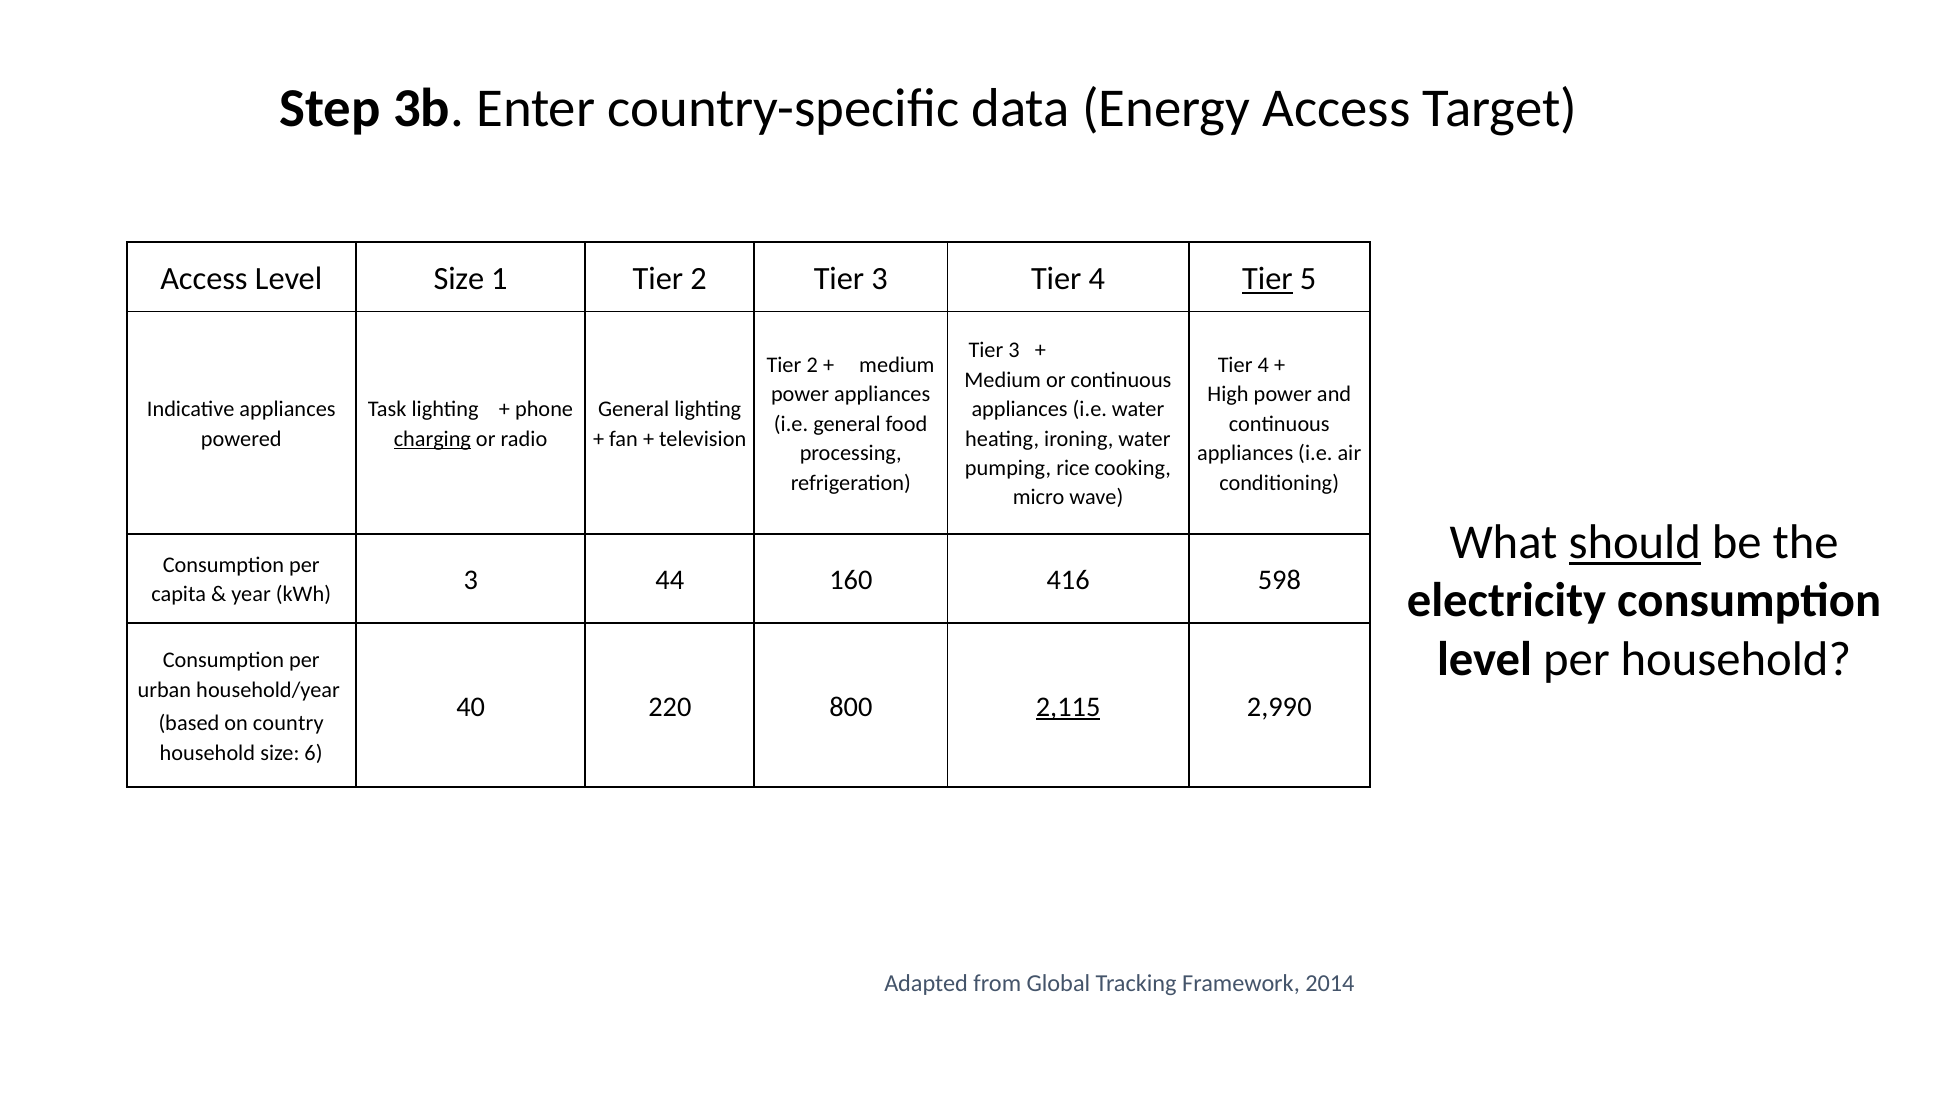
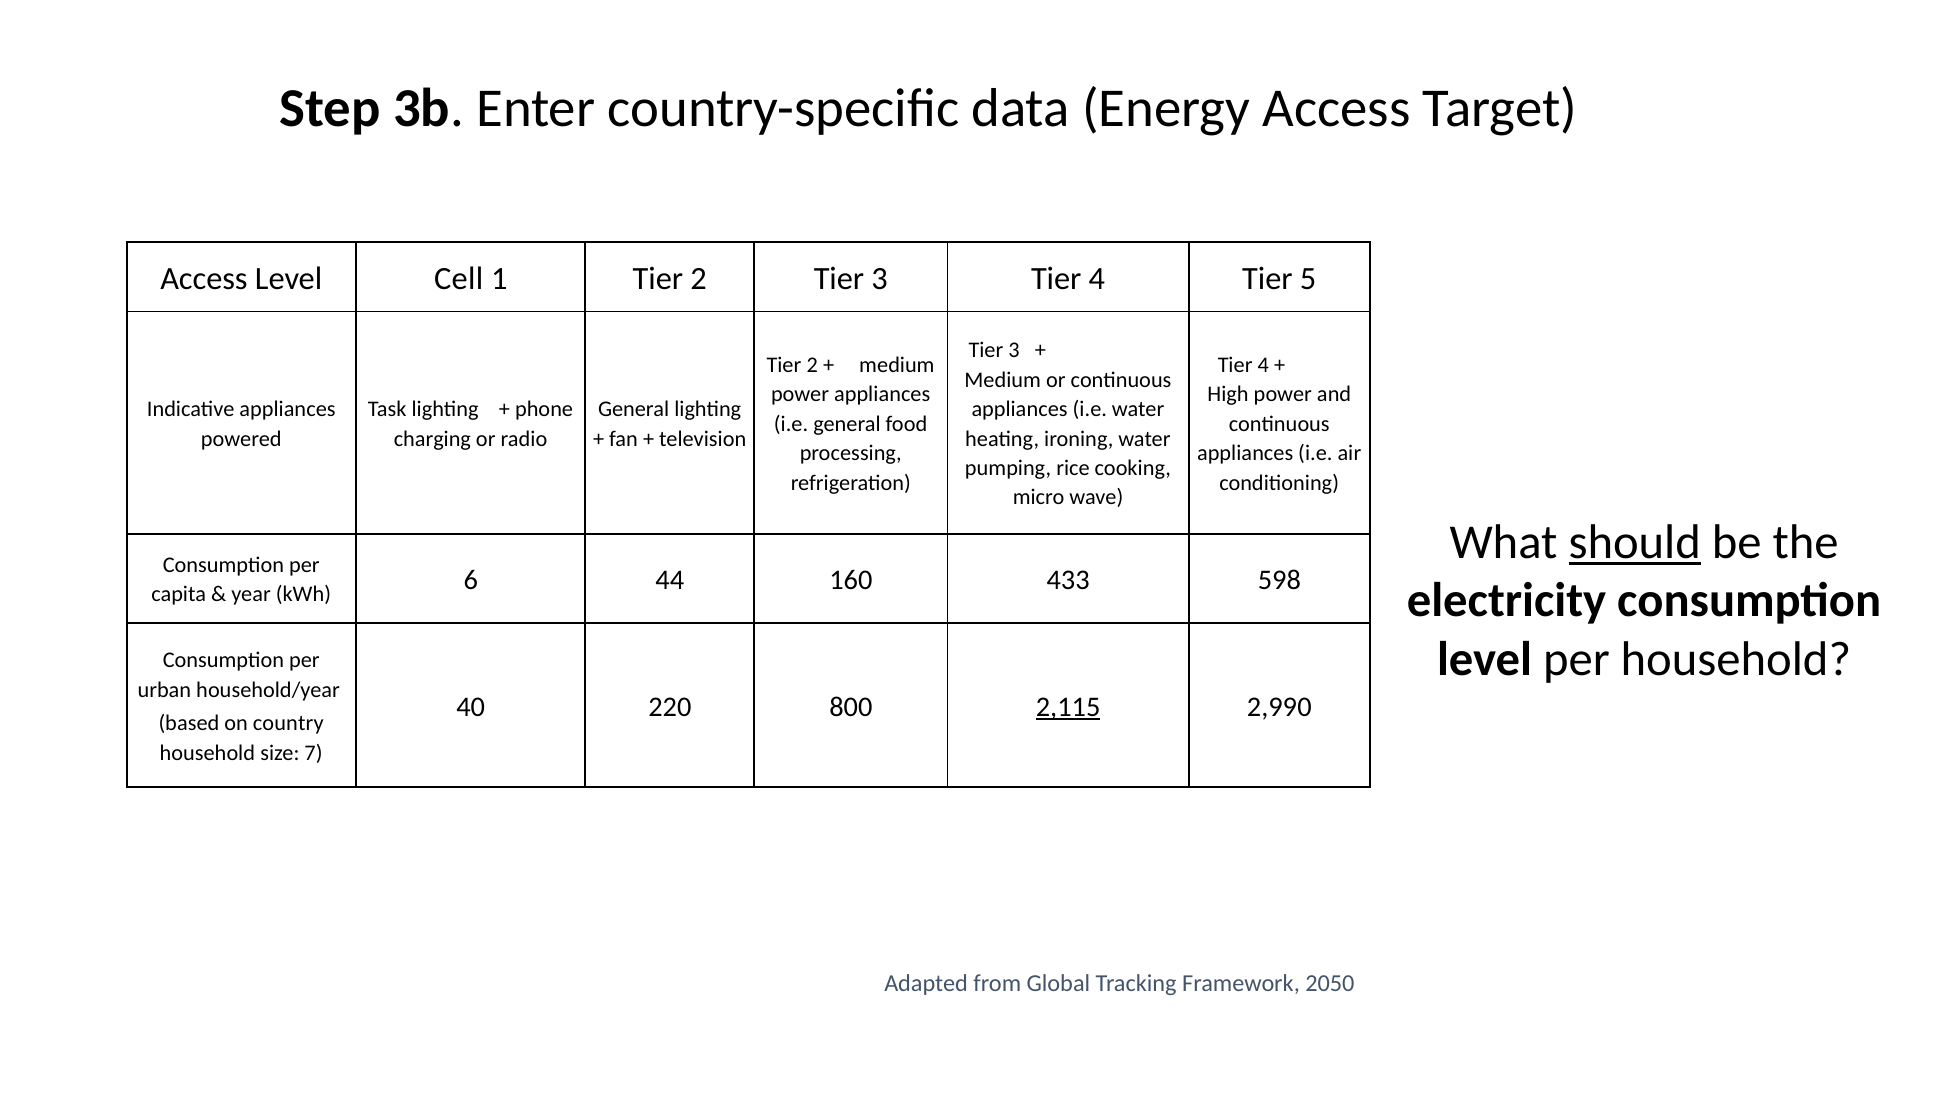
Level Size: Size -> Cell (459, 279)
Tier underline: present -> none (1267, 279)
charging underline: present -> none (432, 439)
kWh 3: 3 -> 6 (471, 580)
416: 416 -> 433 (1068, 580)
6: 6 -> 7 (314, 752)
2014: 2014 -> 2050 (1330, 983)
